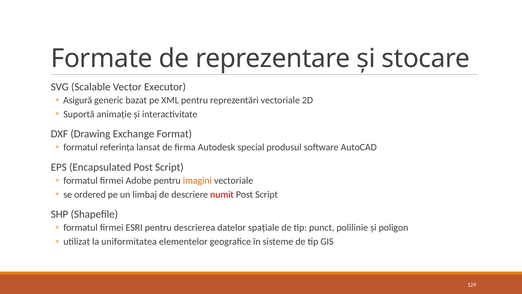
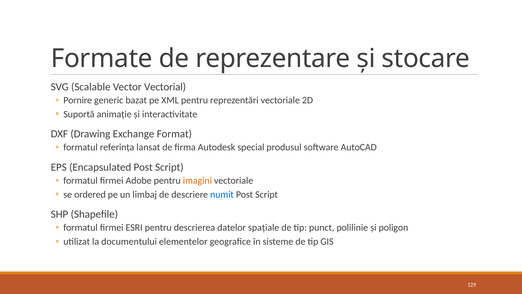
Executor: Executor -> Vectorial (165, 87)
Asigură: Asigură -> Pornire (78, 100)
numit colour: red -> blue (222, 194)
uniformitatea: uniformitatea -> documentului (129, 241)
